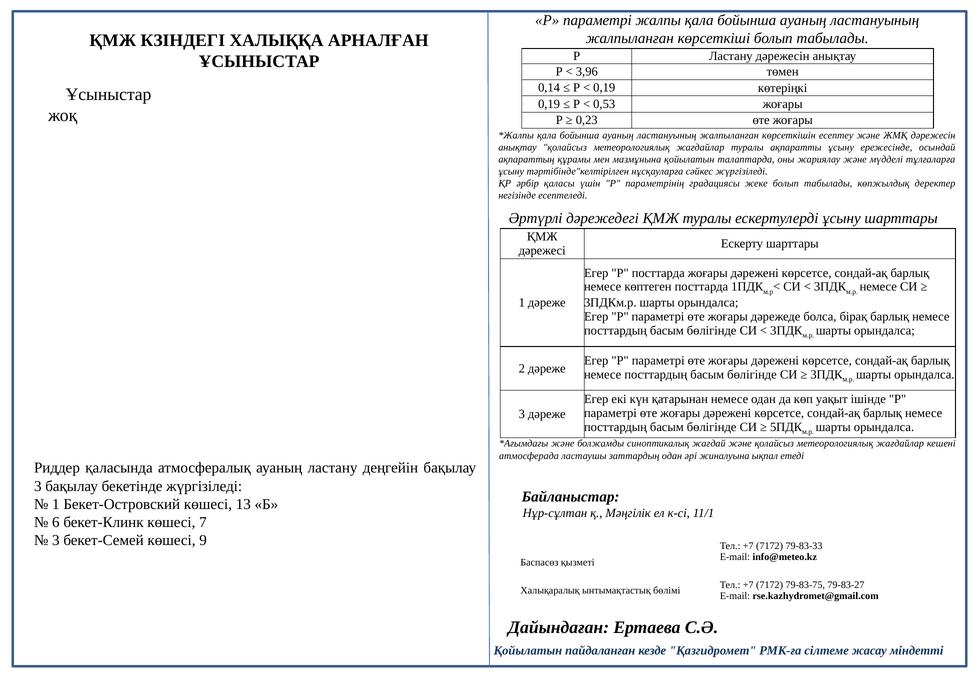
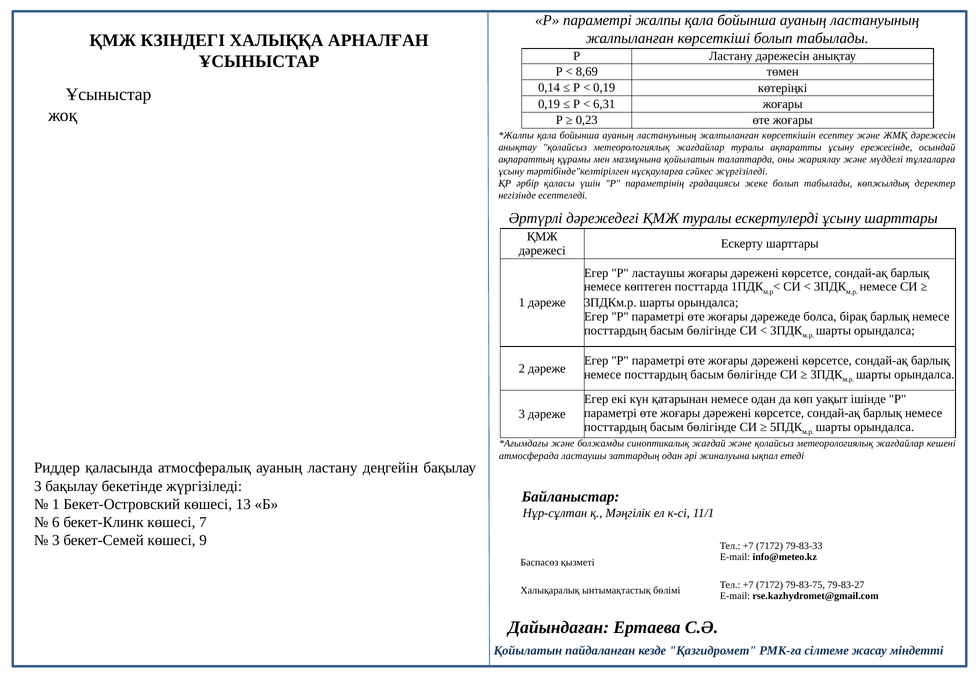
3,96: 3,96 -> 8,69 (587, 72)
0,53: 0,53 -> 6,31 (604, 104)
Р посттарда: посттарда -> ластаушы (658, 273)
